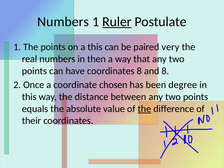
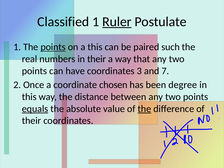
Numbers: Numbers -> Classified (63, 22)
points underline: none -> present (53, 47)
very: very -> such (171, 47)
in then: then -> their (97, 59)
coordinates 8: 8 -> 3 (139, 71)
and 8: 8 -> 7 (165, 71)
equals underline: none -> present (35, 109)
